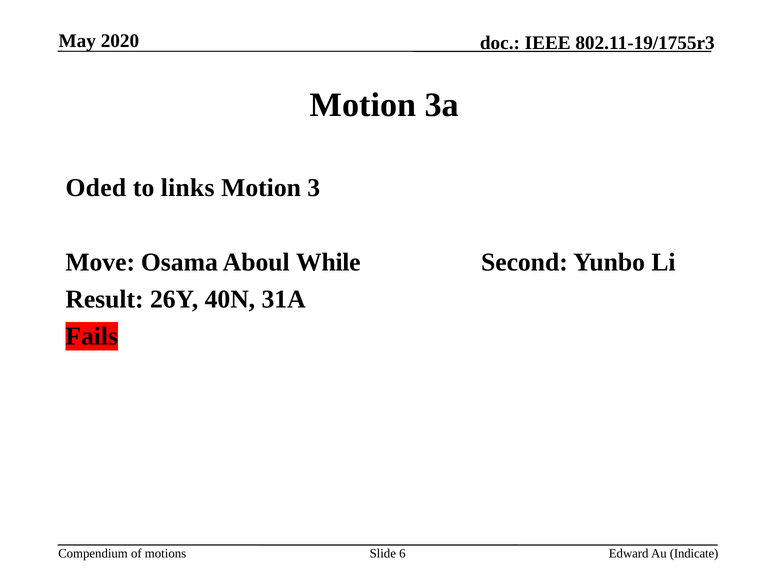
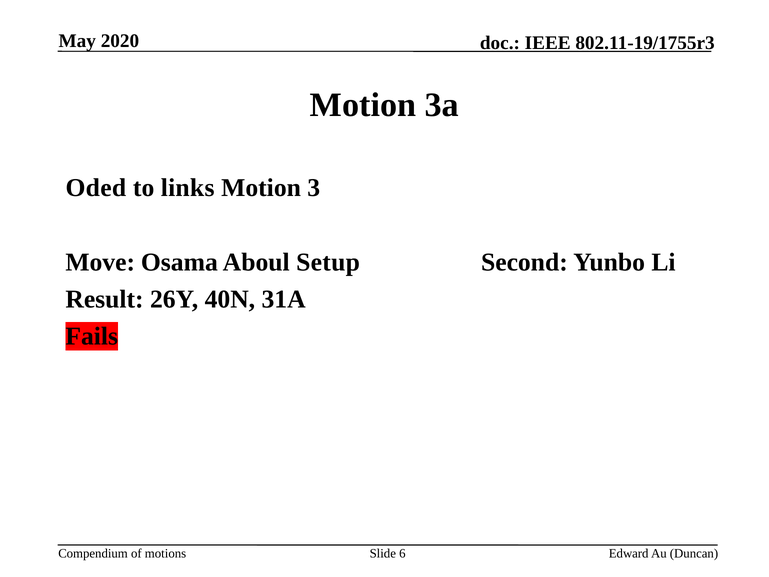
While: While -> Setup (328, 262)
Indicate: Indicate -> Duncan (694, 553)
